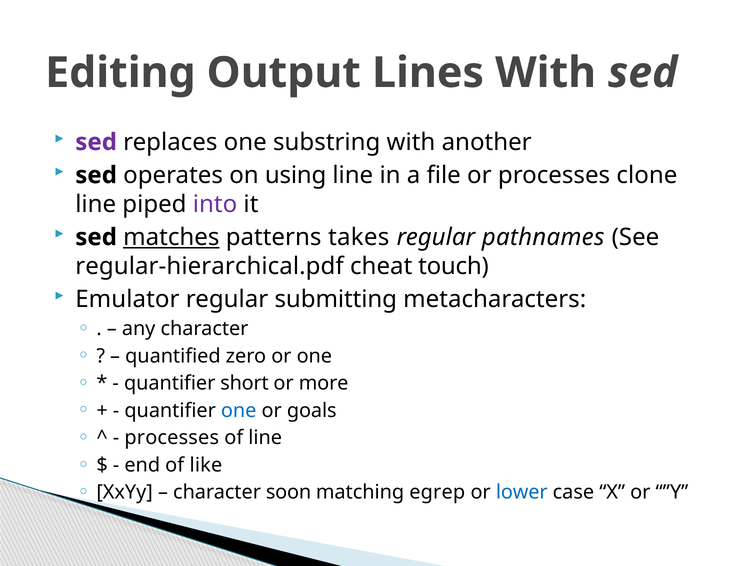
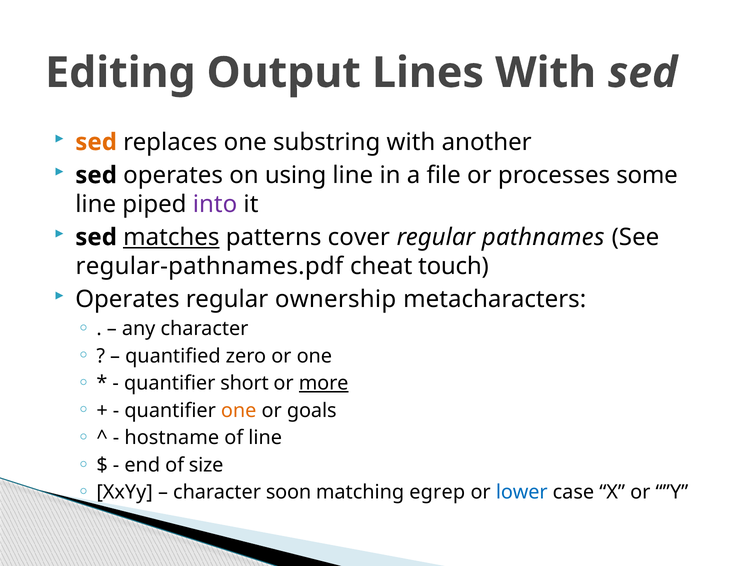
sed colour: purple -> orange (96, 142)
clone: clone -> some (647, 175)
takes: takes -> cover (359, 237)
regular-hierarchical.pdf: regular-hierarchical.pdf -> regular-pathnames.pdf (209, 266)
Emulator: Emulator -> Operates (127, 299)
submitting: submitting -> ownership (336, 299)
more underline: none -> present (324, 383)
one colour: blue -> orange (239, 410)
processes: processes -> hostname (172, 437)
like: like -> size (206, 465)
